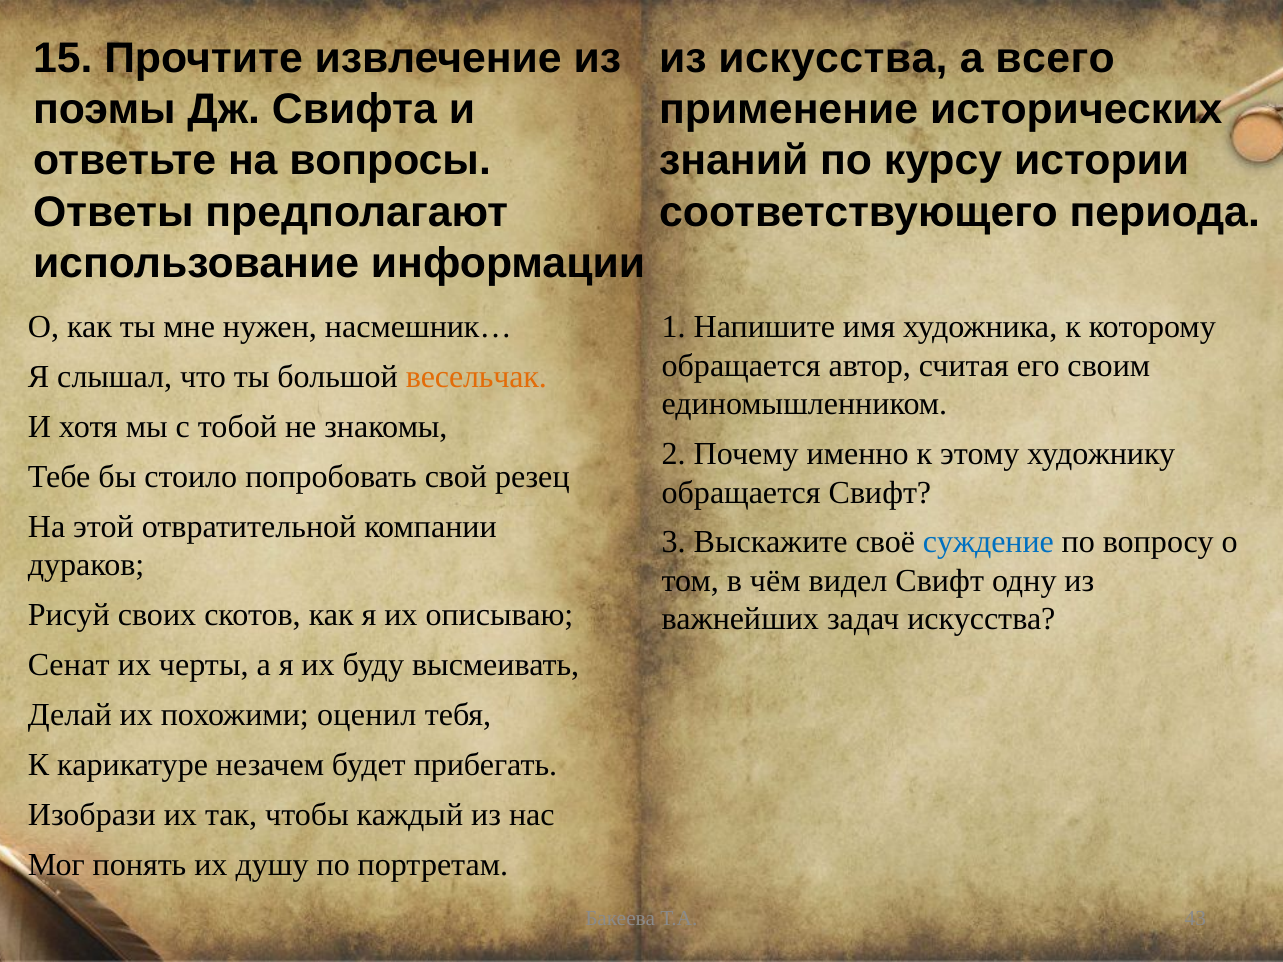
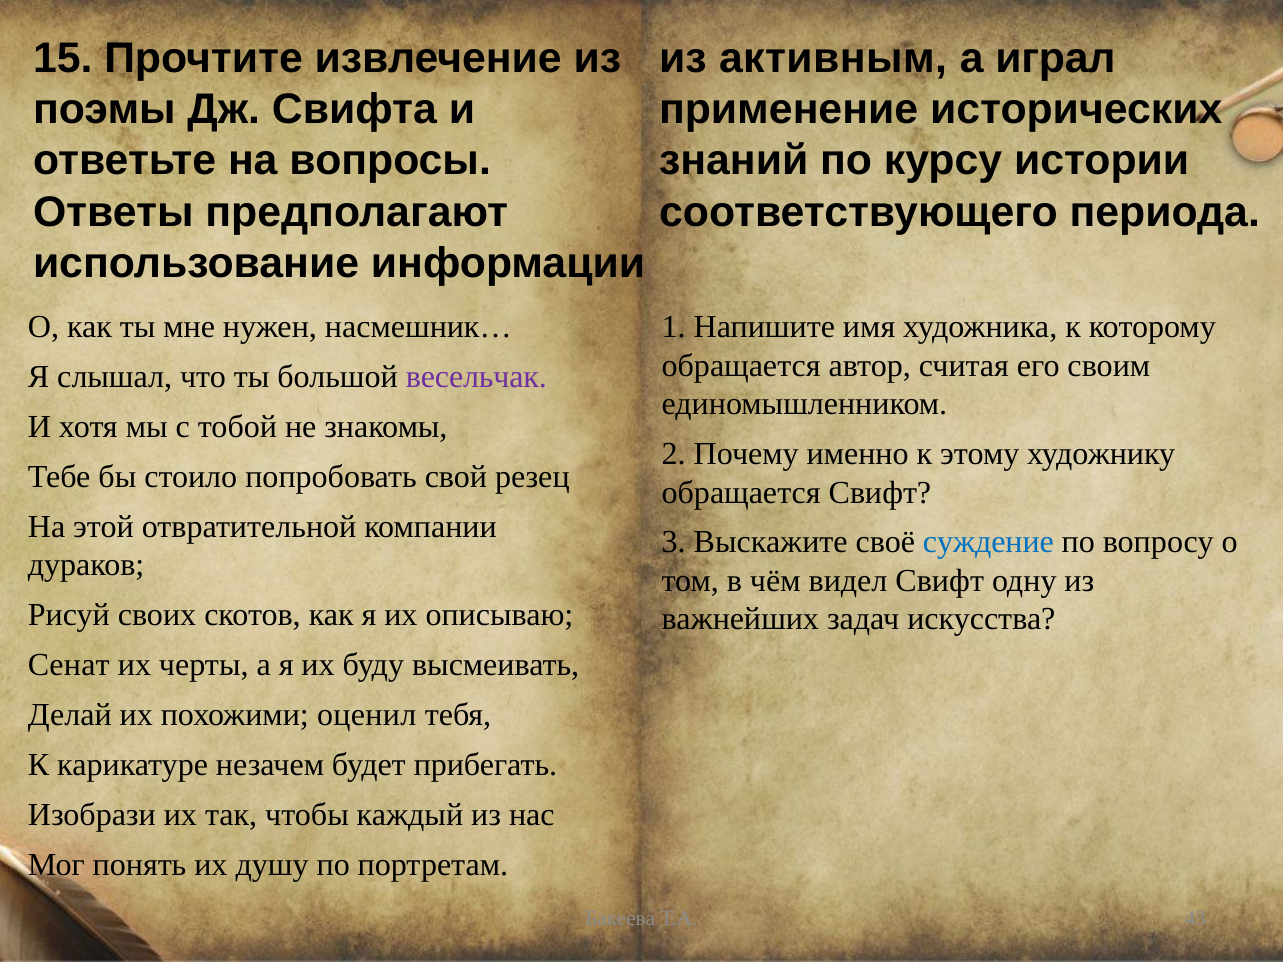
из искусства: искусства -> активным (833, 58)
всего: всего -> играл (1055, 58)
весельчак colour: orange -> purple (476, 377)
